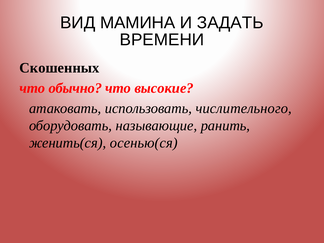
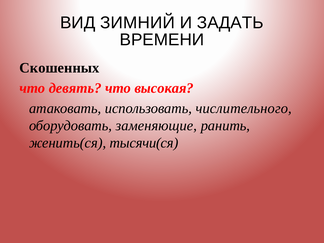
МАМИНА: МАМИНА -> ЗИМНИЙ (138, 23)
обычно: обычно -> девять (75, 88)
высокие: высокие -> высокая (164, 88)
называющие: называющие -> заменяющие (156, 126)
осенью(ся: осенью(ся -> тысячи(ся (144, 143)
